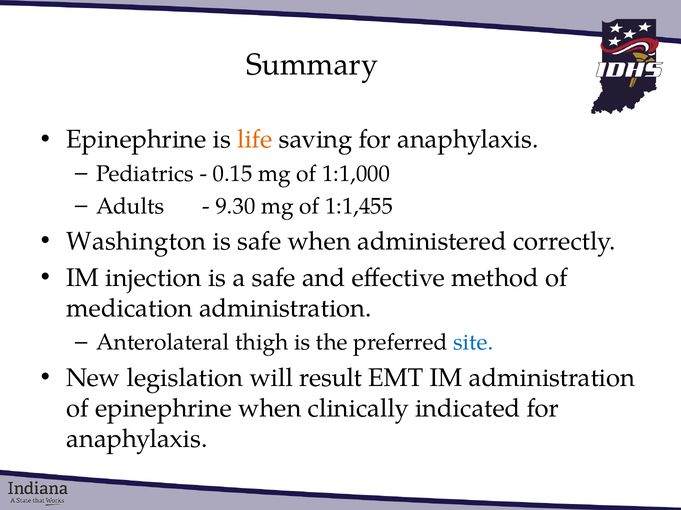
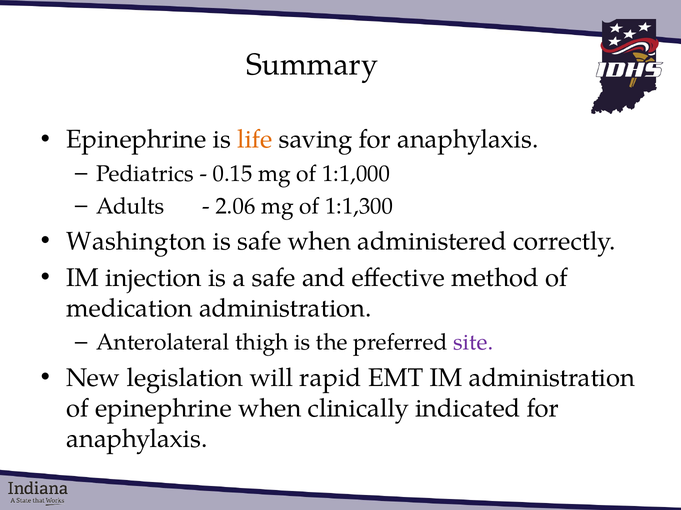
9.30: 9.30 -> 2.06 (235, 206)
1:1,455: 1:1,455 -> 1:1,300 (359, 206)
site colour: blue -> purple (473, 343)
result: result -> rapid (330, 378)
